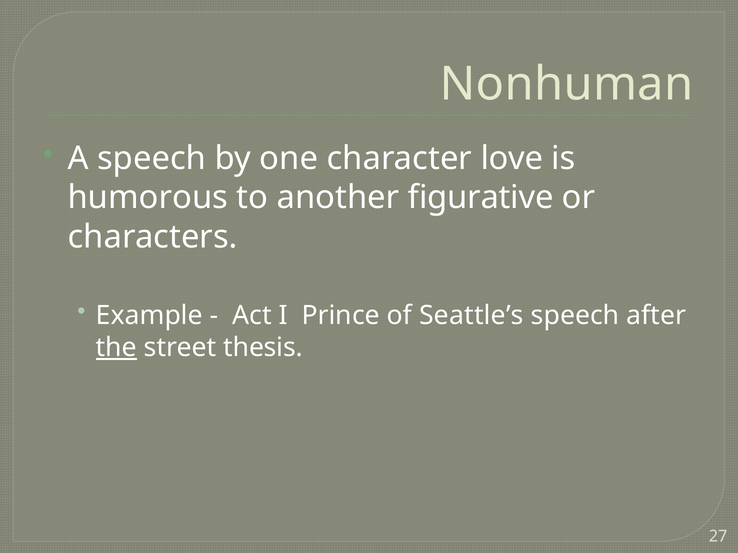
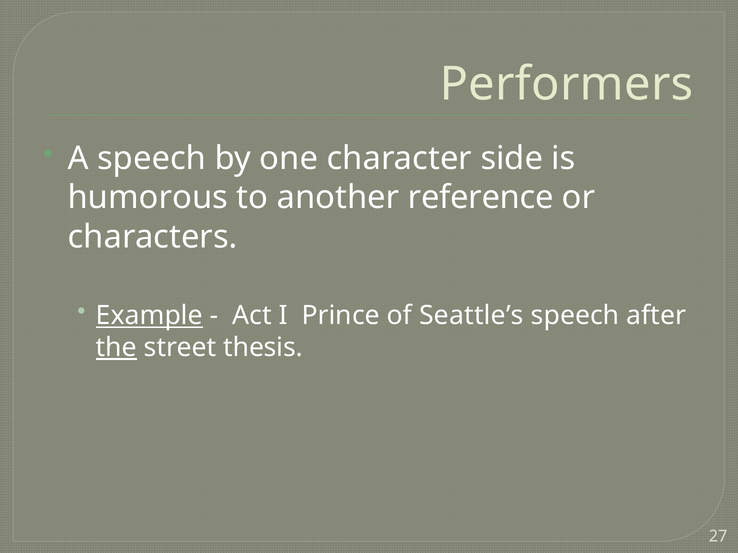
Nonhuman: Nonhuman -> Performers (567, 84)
love: love -> side (512, 158)
figurative: figurative -> reference (481, 198)
Example underline: none -> present (149, 316)
